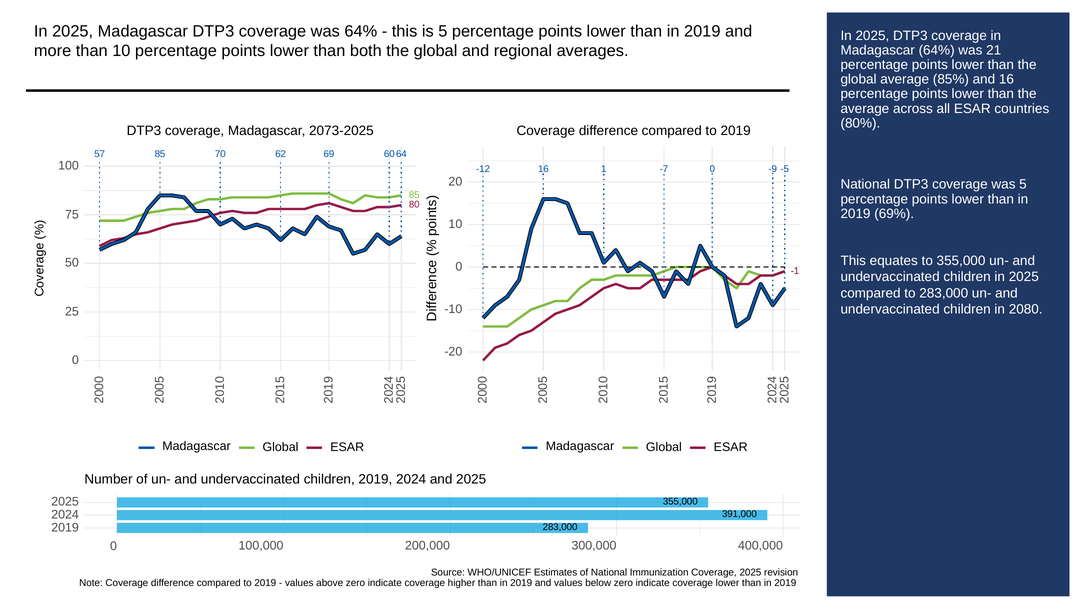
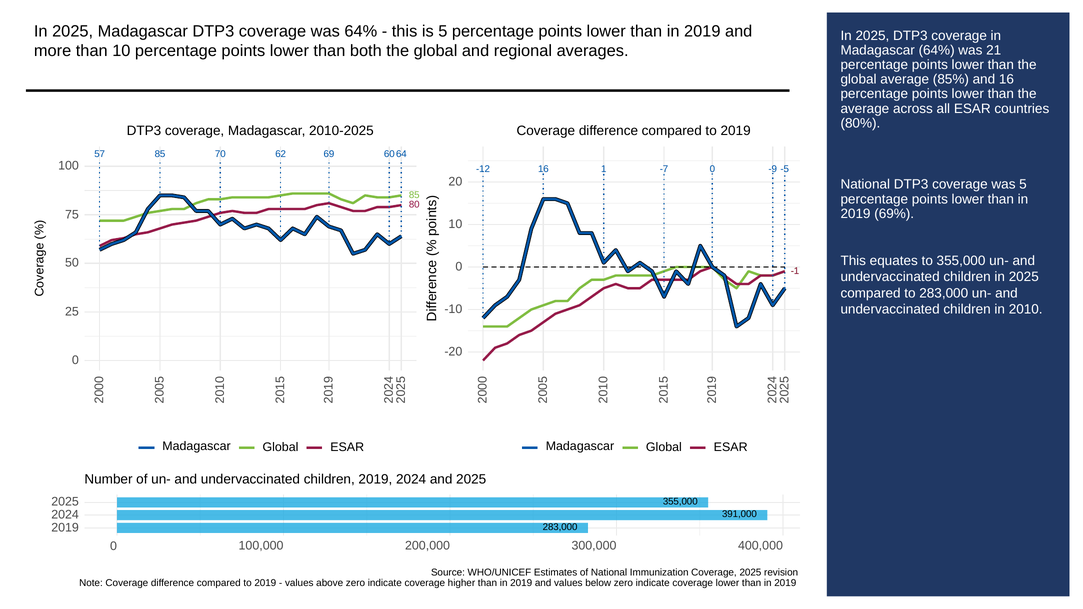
2073-2025: 2073-2025 -> 2010-2025 (341, 131)
2080: 2080 -> 2010 (1026, 309)
